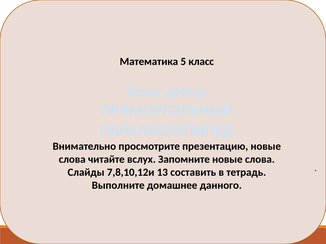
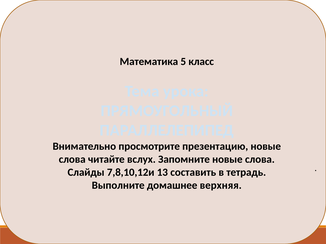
данного: данного -> верхняя (221, 186)
